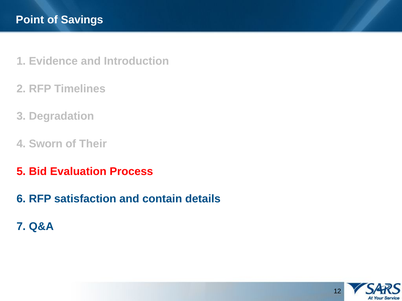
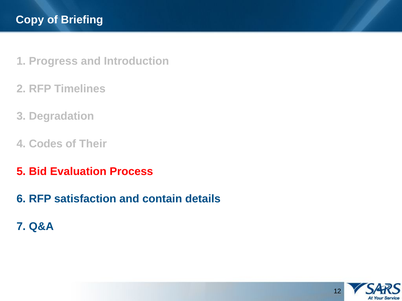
Point: Point -> Copy (30, 20)
Savings: Savings -> Briefing (82, 20)
Evidence: Evidence -> Progress (53, 61)
Sworn: Sworn -> Codes (46, 144)
